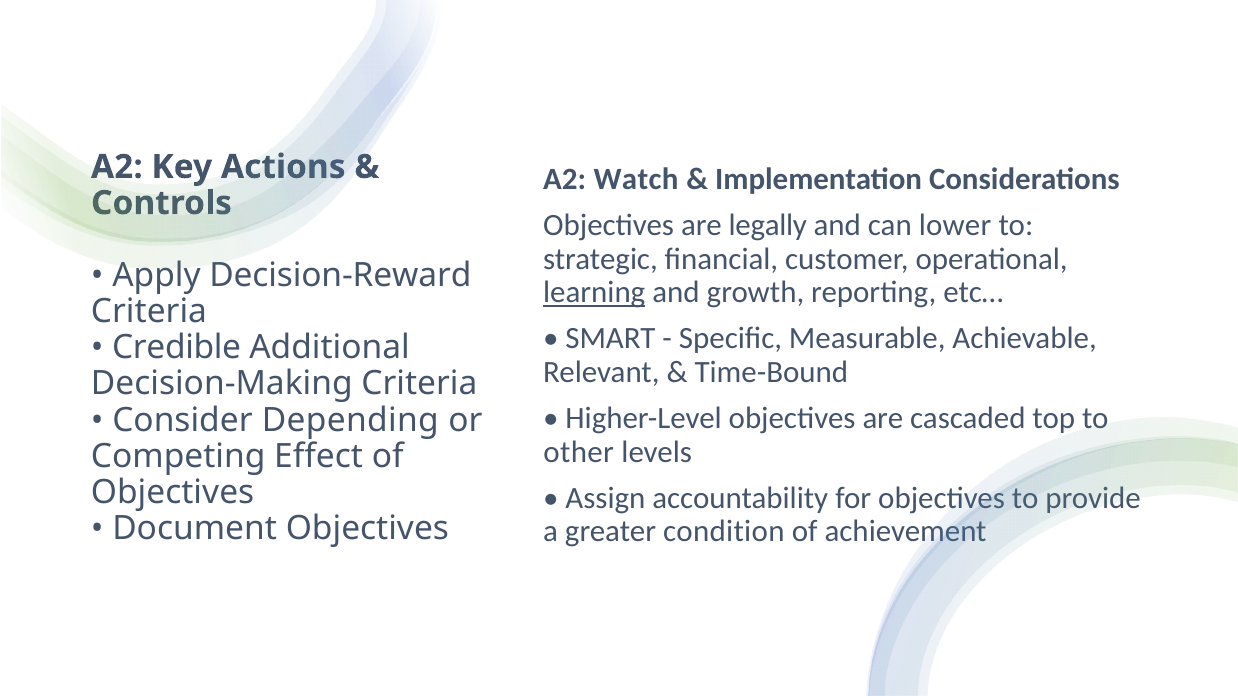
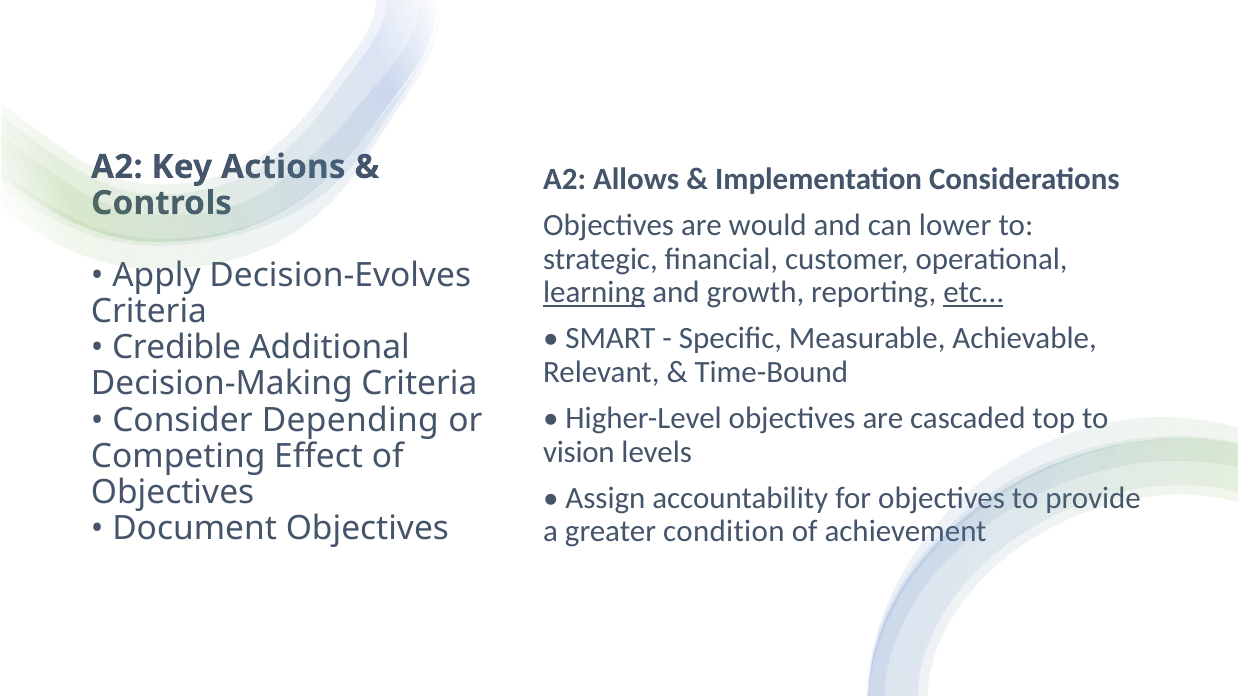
Watch: Watch -> Allows (636, 180)
legally: legally -> would (768, 226)
Decision-Reward: Decision-Reward -> Decision-Evolves (340, 276)
etc… underline: none -> present (973, 293)
other: other -> vision (579, 452)
